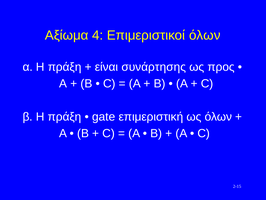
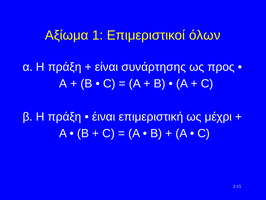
4: 4 -> 1 (98, 35)
gate: gate -> έιναι (104, 117)
ως όλων: όλων -> μέχρι (218, 117)
